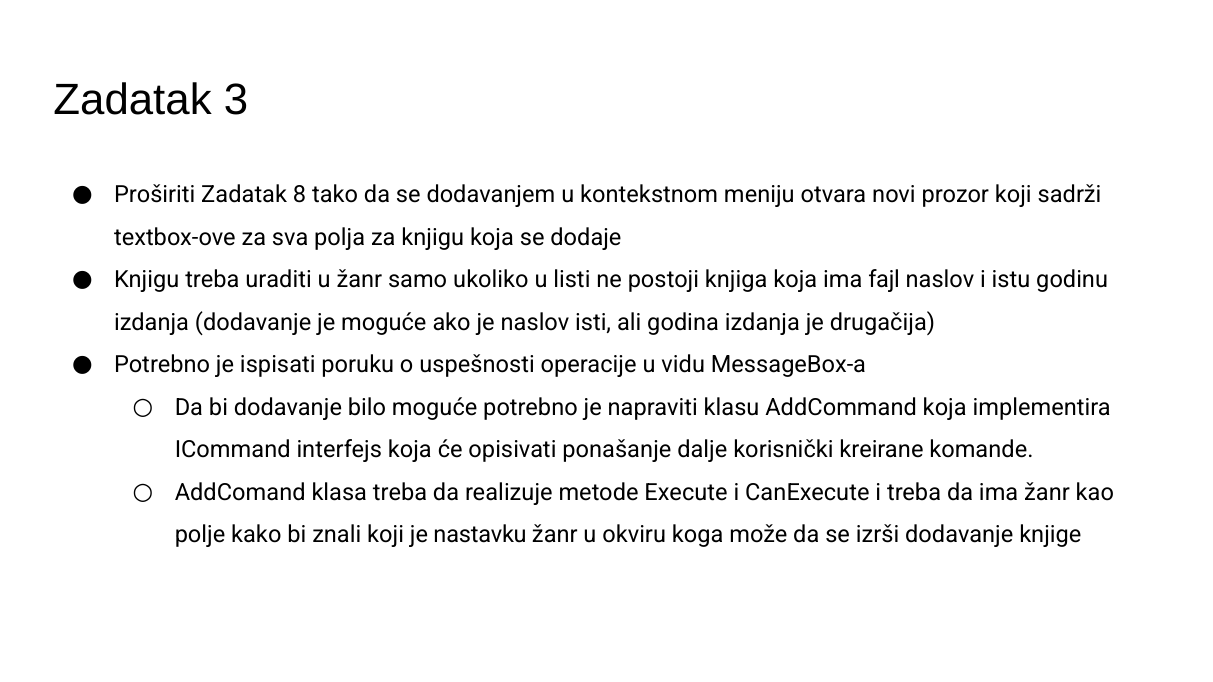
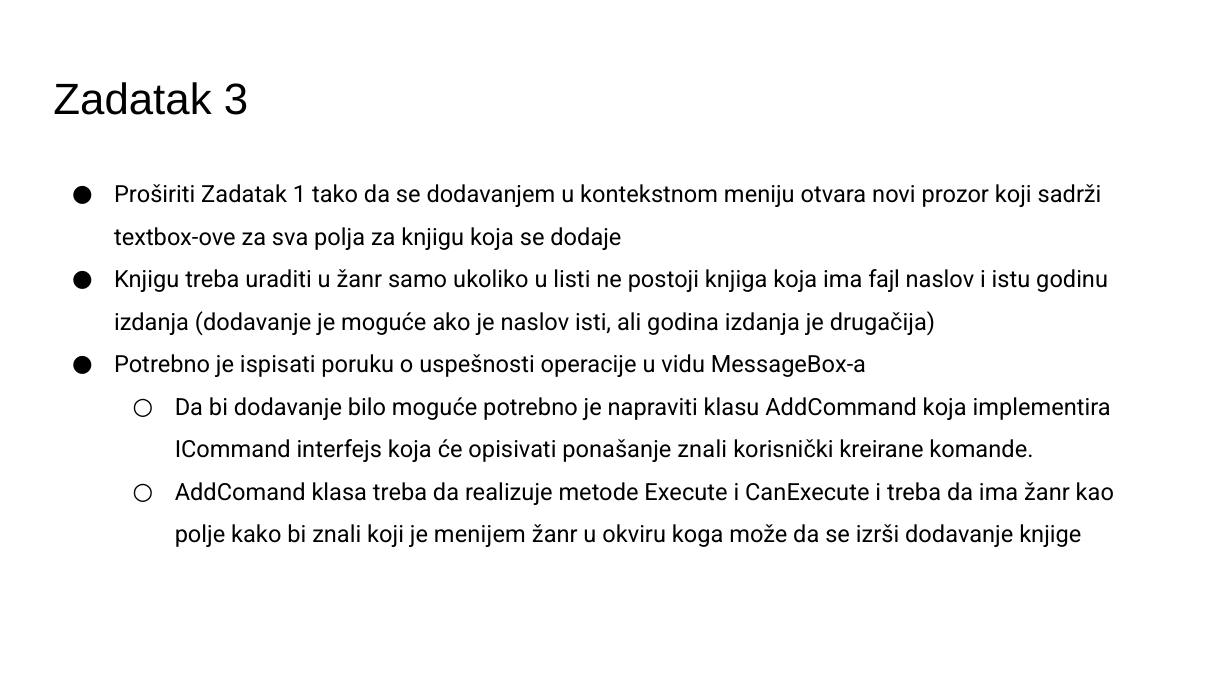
8: 8 -> 1 (300, 195)
ponašanje dalje: dalje -> znali (702, 450)
nastavku: nastavku -> menijem (480, 535)
